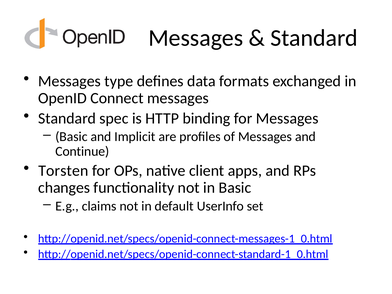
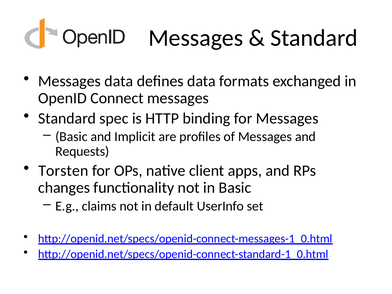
Messages type: type -> data (119, 81)
Continue: Continue -> Requests (82, 151)
